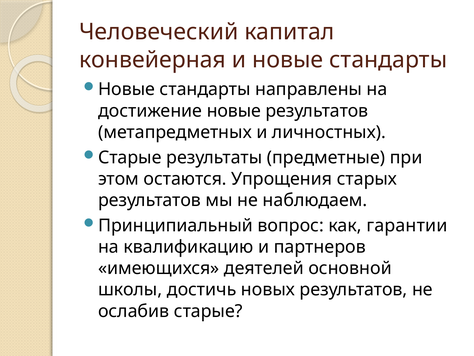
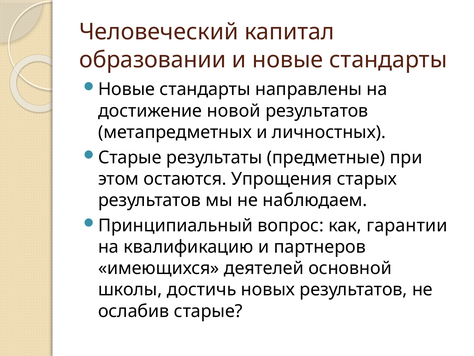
конвейерная: конвейерная -> образовании (153, 60)
достижение новые: новые -> новой (234, 111)
